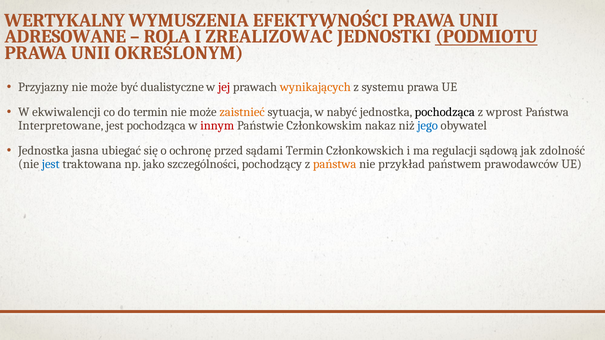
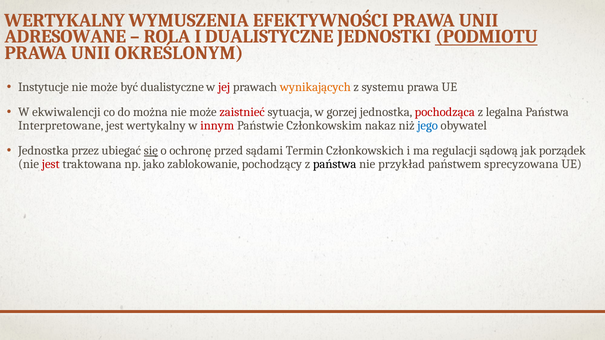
I ZREALIZOWAĆ: ZREALIZOWAĆ -> DUALISTYCZNE (269, 37)
Przyjazny: Przyjazny -> Instytucje (43, 87)
do termin: termin -> można (150, 112)
zaistnieć colour: orange -> red (242, 112)
nabyć: nabyć -> gorzej (342, 112)
pochodząca colour: black -> red (445, 112)
wprost: wprost -> legalna (504, 112)
jest pochodząca: pochodząca -> wertykalny (156, 126)
jasna: jasna -> przez (85, 151)
się underline: none -> present (151, 151)
zdolność: zdolność -> porządek (562, 151)
jest colour: blue -> red (51, 164)
szczególności: szczególności -> zablokowanie (203, 164)
państwa colour: orange -> black (335, 164)
prawodawców: prawodawców -> sprecyzowana (521, 164)
